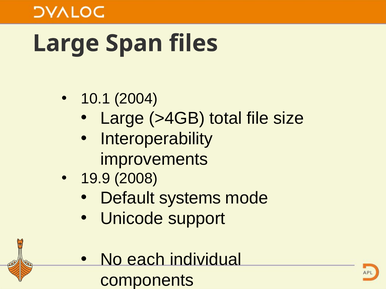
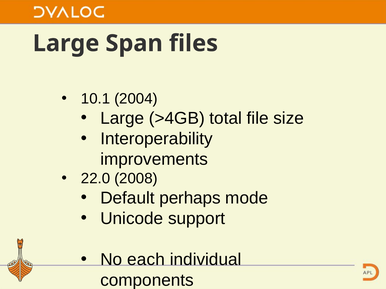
19.9: 19.9 -> 22.0 (96, 179)
systems: systems -> perhaps (190, 198)
